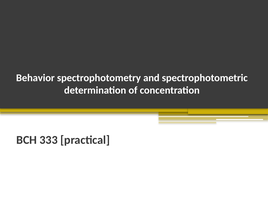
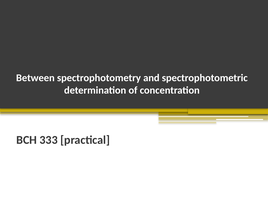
Behavior: Behavior -> Between (35, 78)
